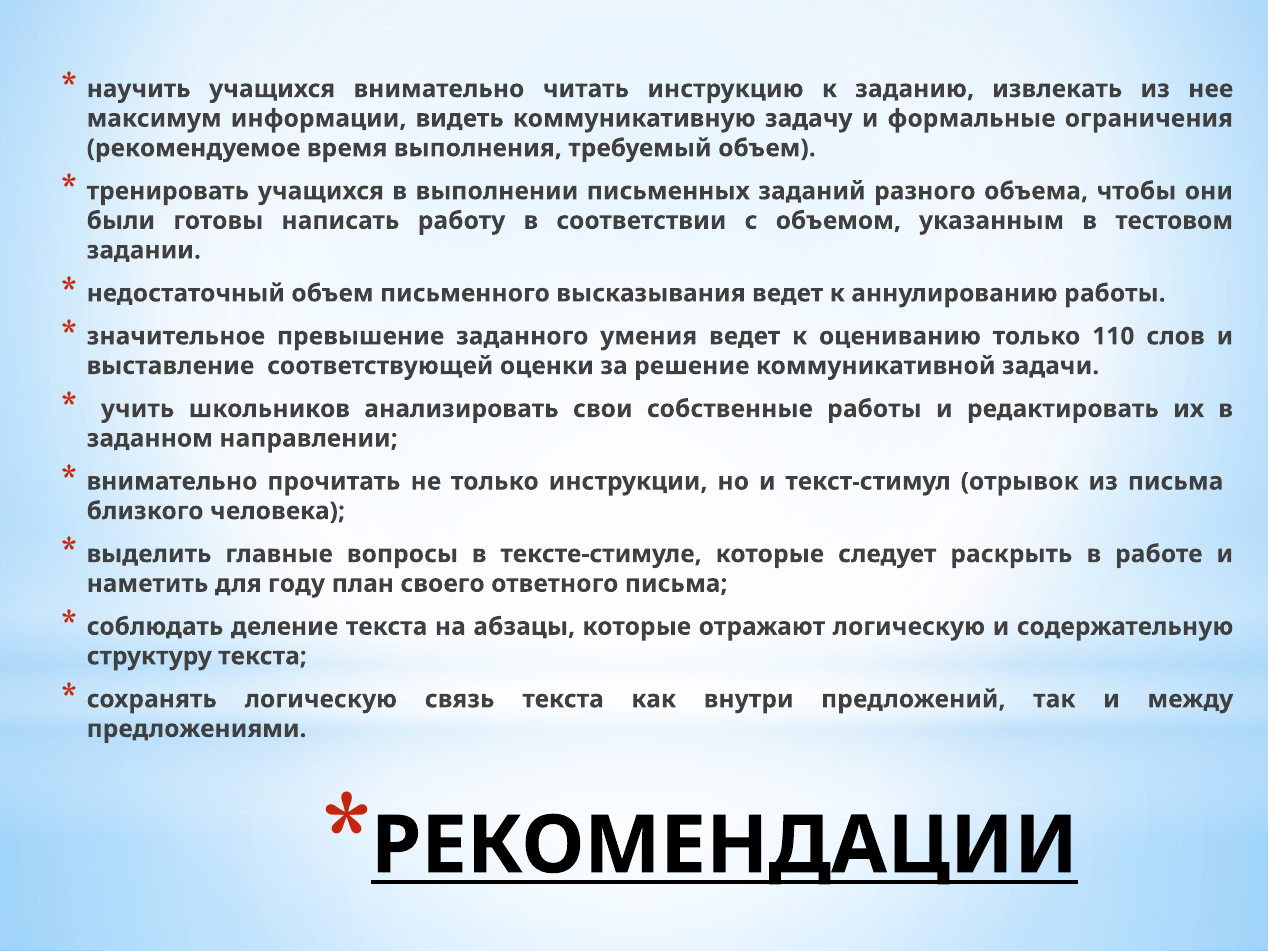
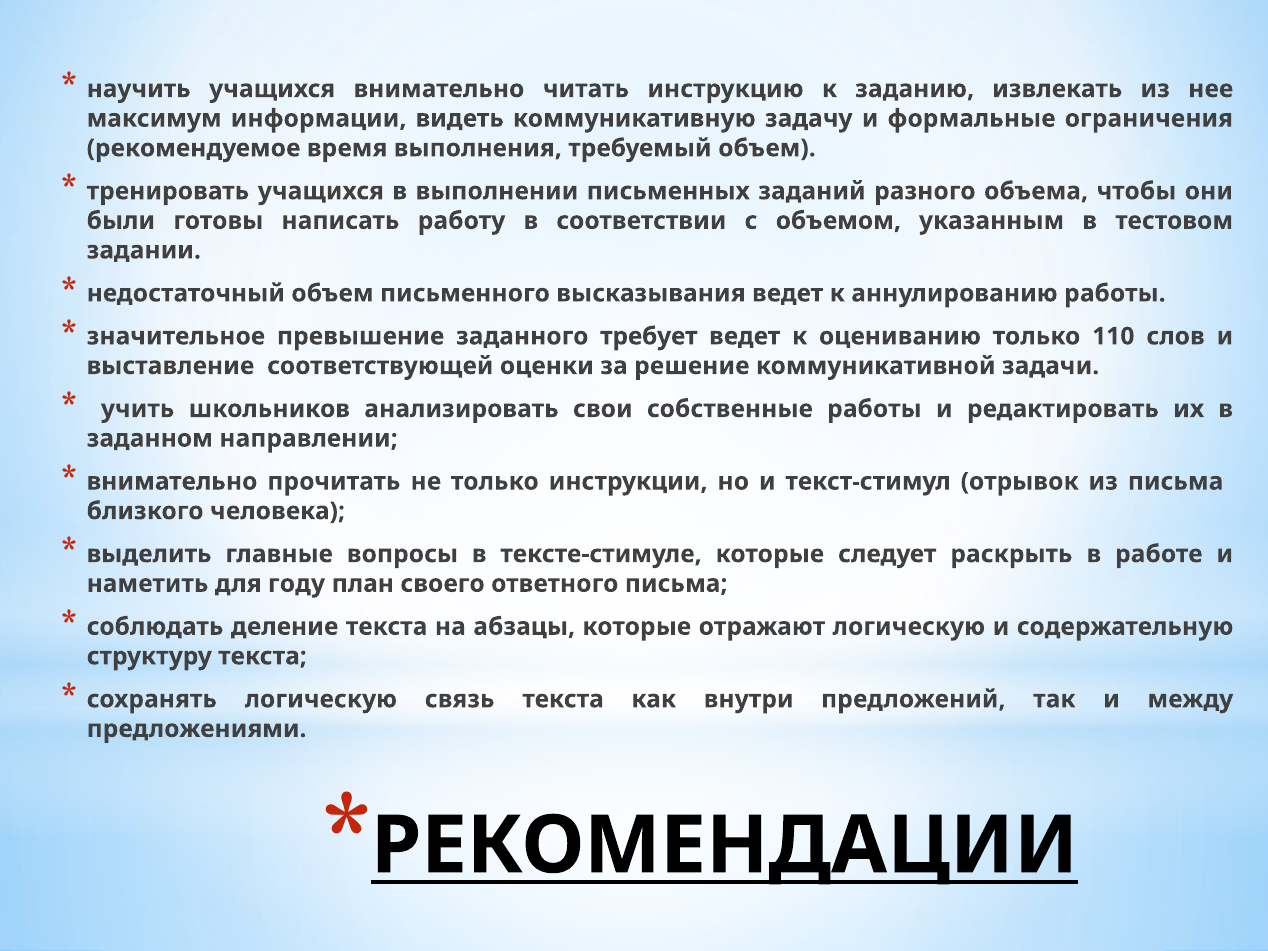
умения: умения -> требует (649, 336)
